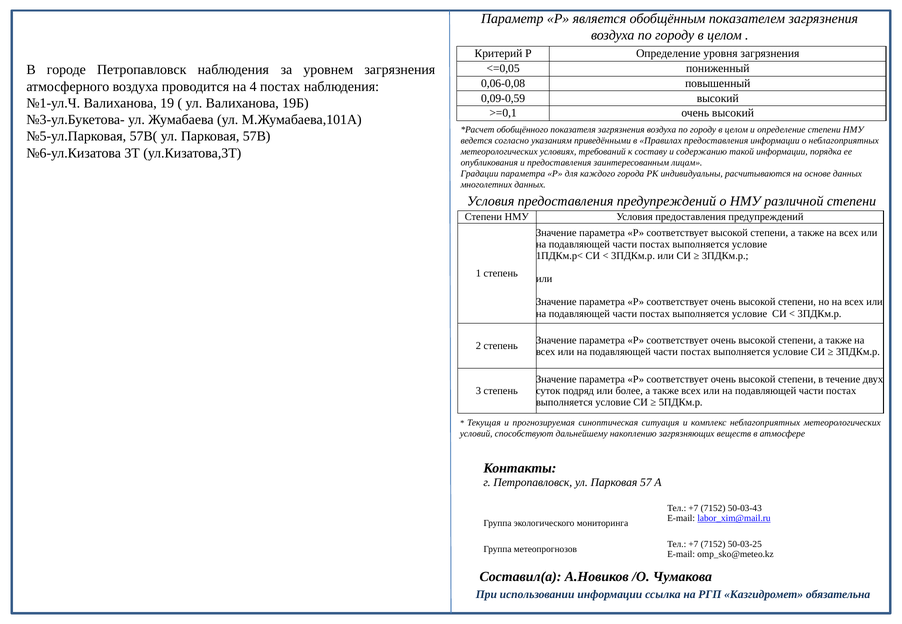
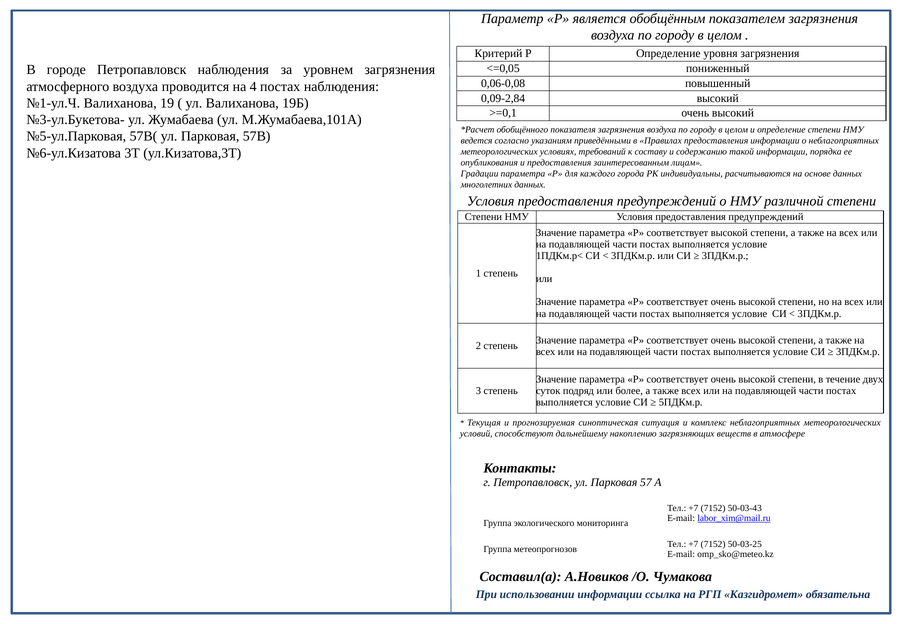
0,09-0,59: 0,09-0,59 -> 0,09-2,84 (503, 98)
